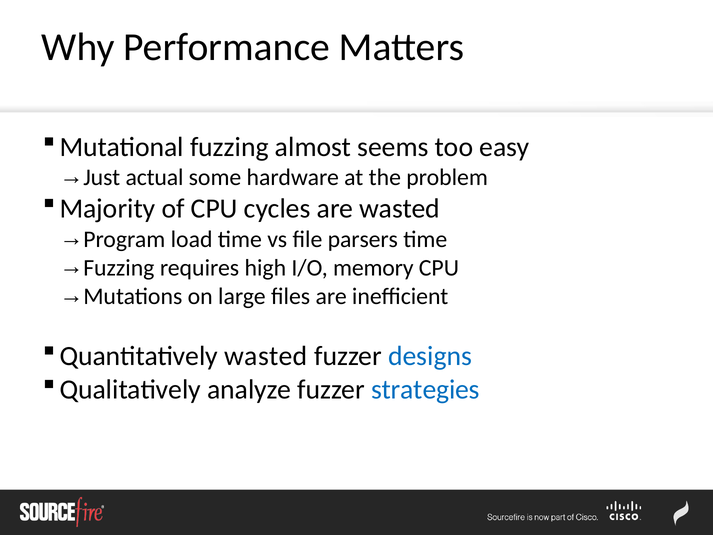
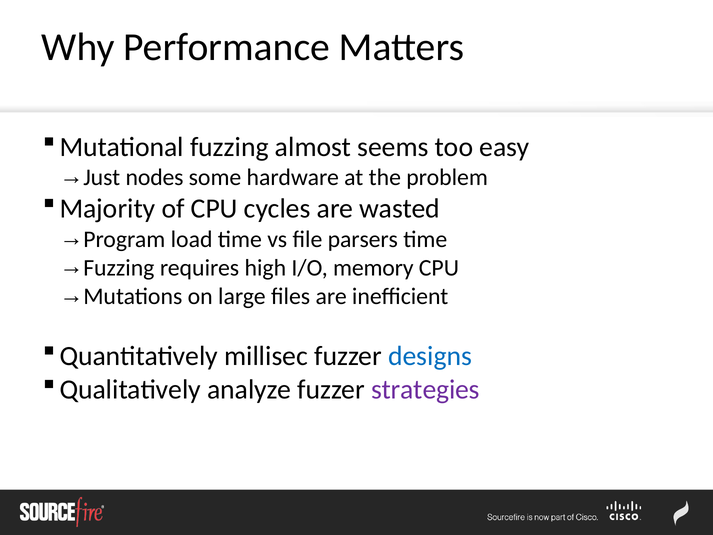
actual: actual -> nodes (155, 178)
Quantitatively wasted: wasted -> millisec (266, 356)
strategies colour: blue -> purple (425, 389)
